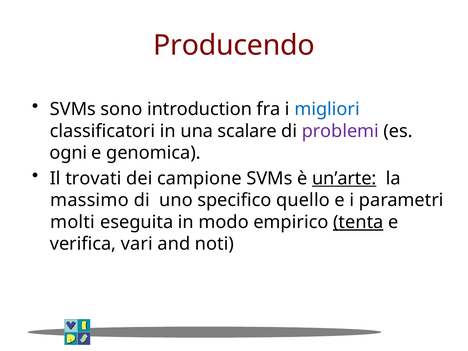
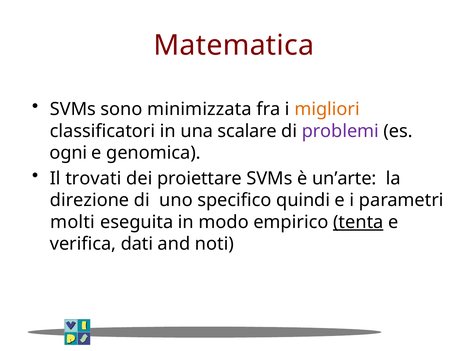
Producendo: Producendo -> Matematica (234, 45)
introduction: introduction -> minimizzata (200, 109)
migliori colour: blue -> orange (327, 109)
campione: campione -> proiettare (199, 178)
un’arte underline: present -> none (344, 178)
massimo: massimo -> direzione (90, 200)
quello: quello -> quindi (303, 200)
vari: vari -> dati (137, 244)
